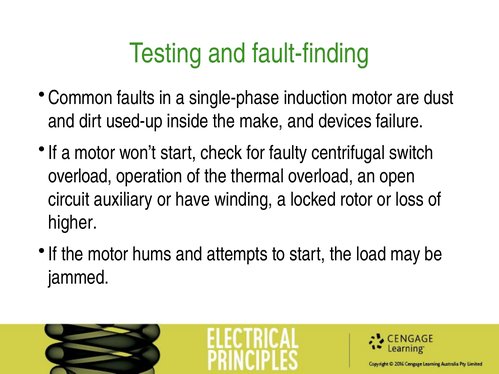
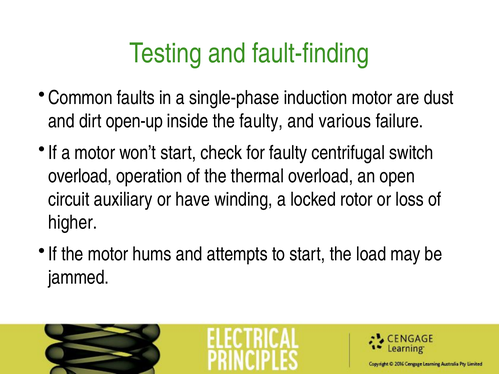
used-up: used-up -> open-up (134, 121)
the make: make -> faulty (261, 121)
devices: devices -> various (345, 121)
